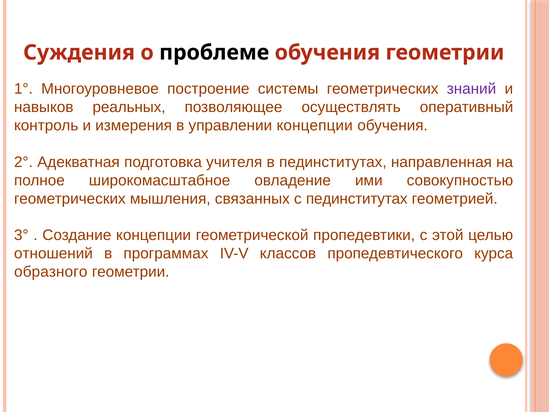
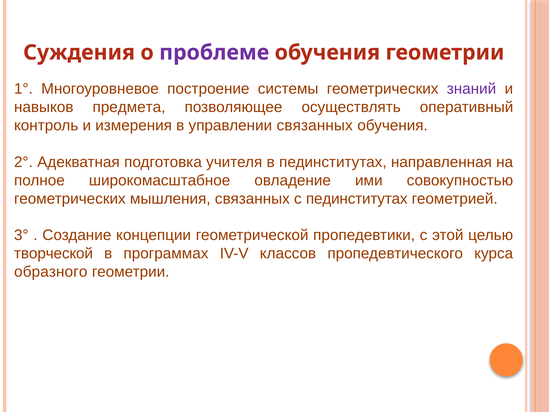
проблеме colour: black -> purple (214, 52)
реальных: реальных -> предмета (129, 107)
управлении концепции: концепции -> связанных (315, 125)
отношений: отношений -> творческой (54, 253)
